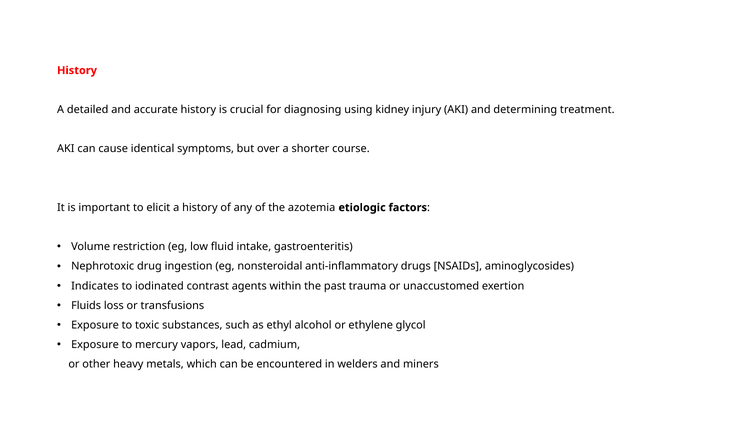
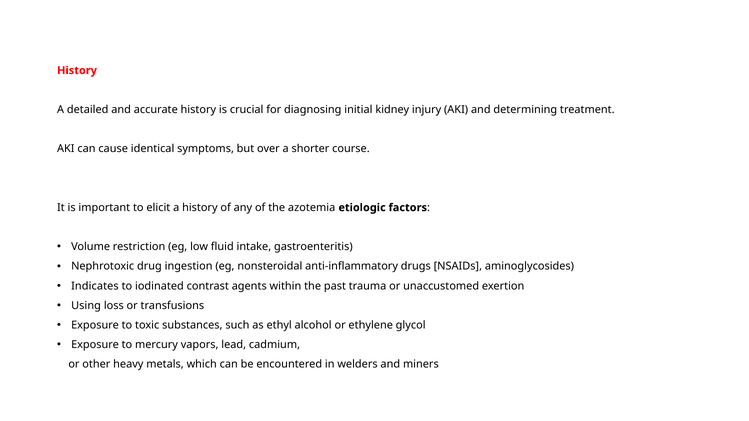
using: using -> initial (358, 110)
Fluids: Fluids -> Using (86, 306)
